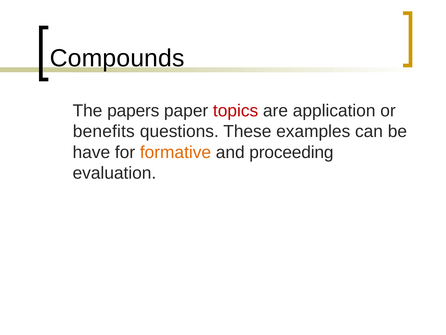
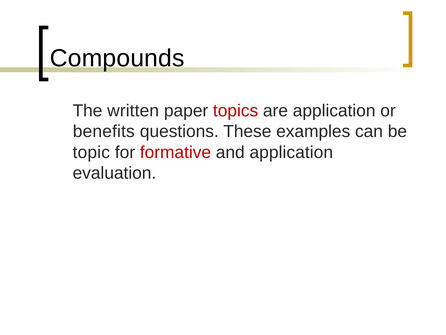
papers: papers -> written (133, 110)
have: have -> topic (91, 152)
formative colour: orange -> red (175, 152)
and proceeding: proceeding -> application (291, 152)
